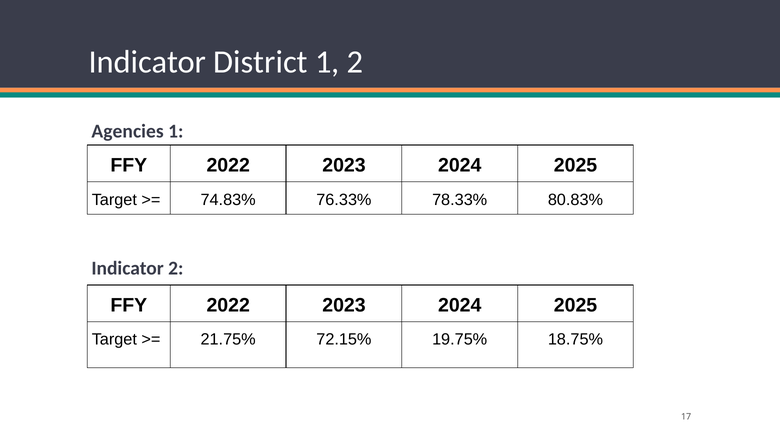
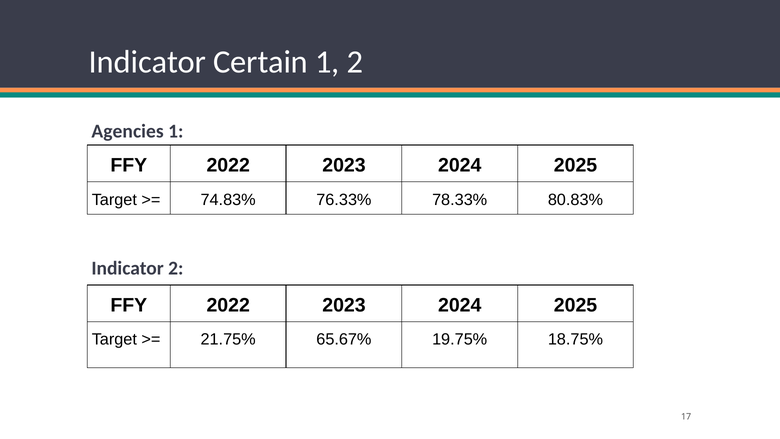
District: District -> Certain (261, 62)
72.15%: 72.15% -> 65.67% (344, 339)
